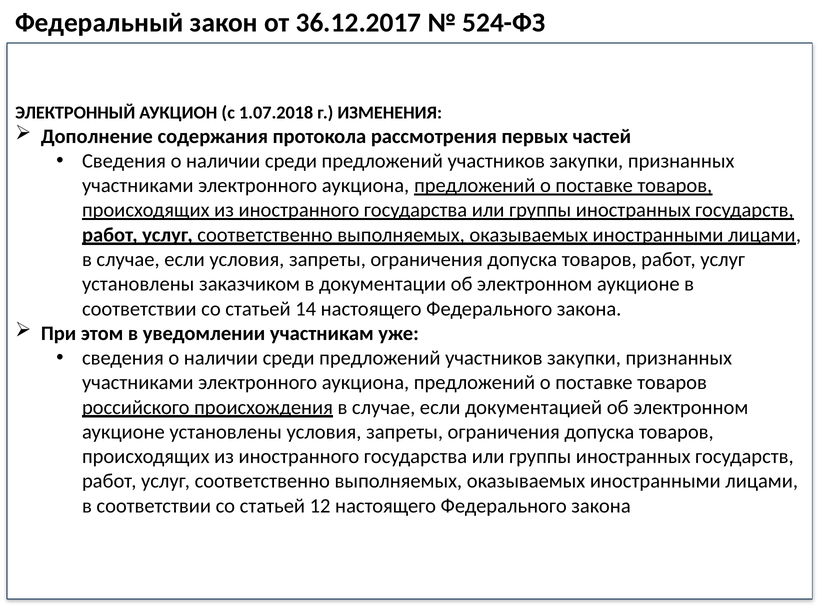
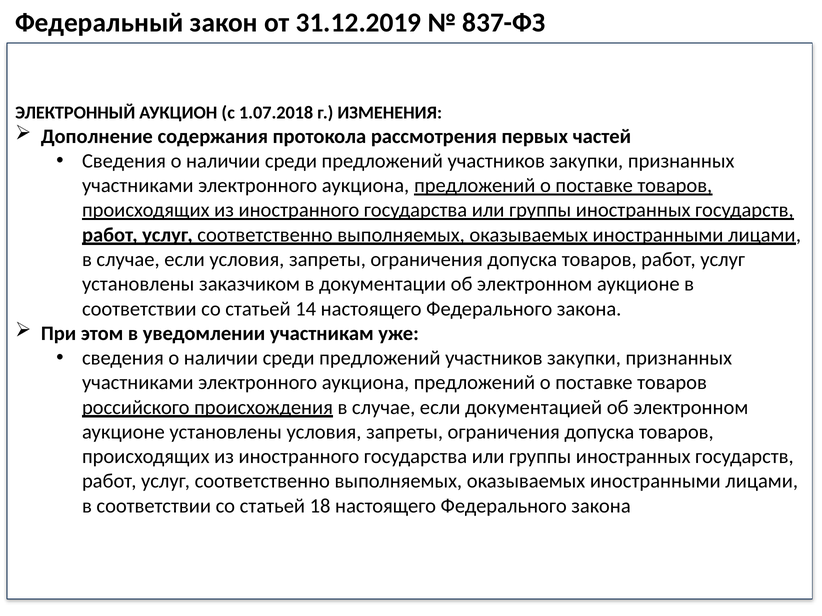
36.12.2017: 36.12.2017 -> 31.12.2019 (359, 23)
524-ФЗ: 524-ФЗ -> 837-ФЗ (504, 23)
12: 12 -> 18 (320, 506)
